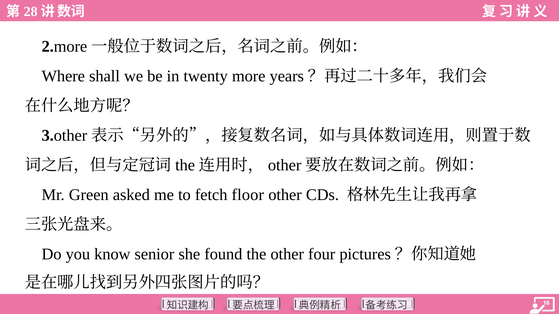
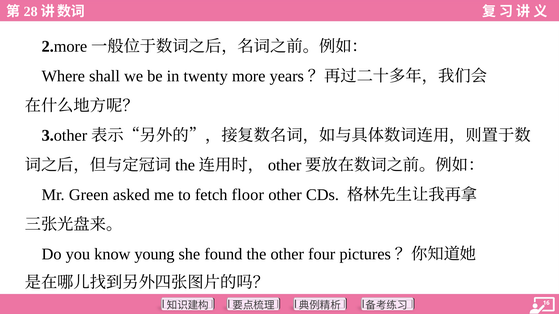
senior: senior -> young (155, 254)
